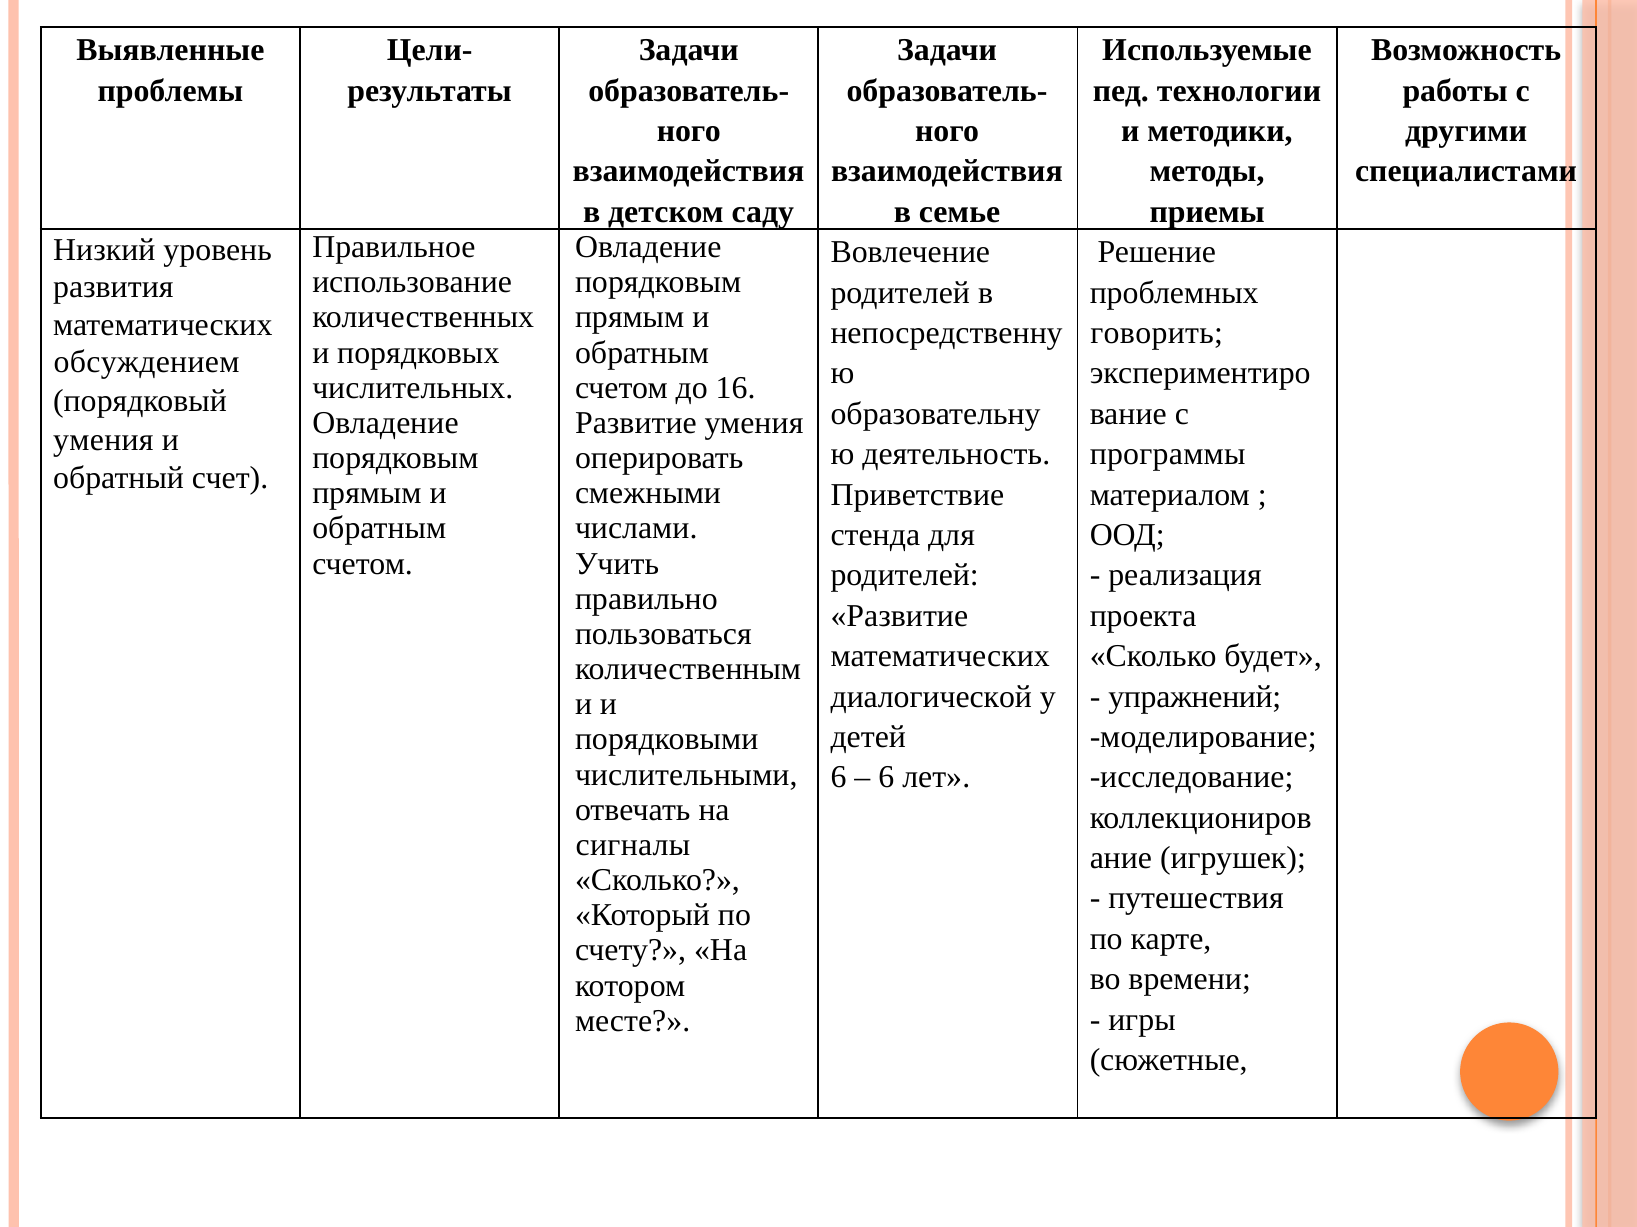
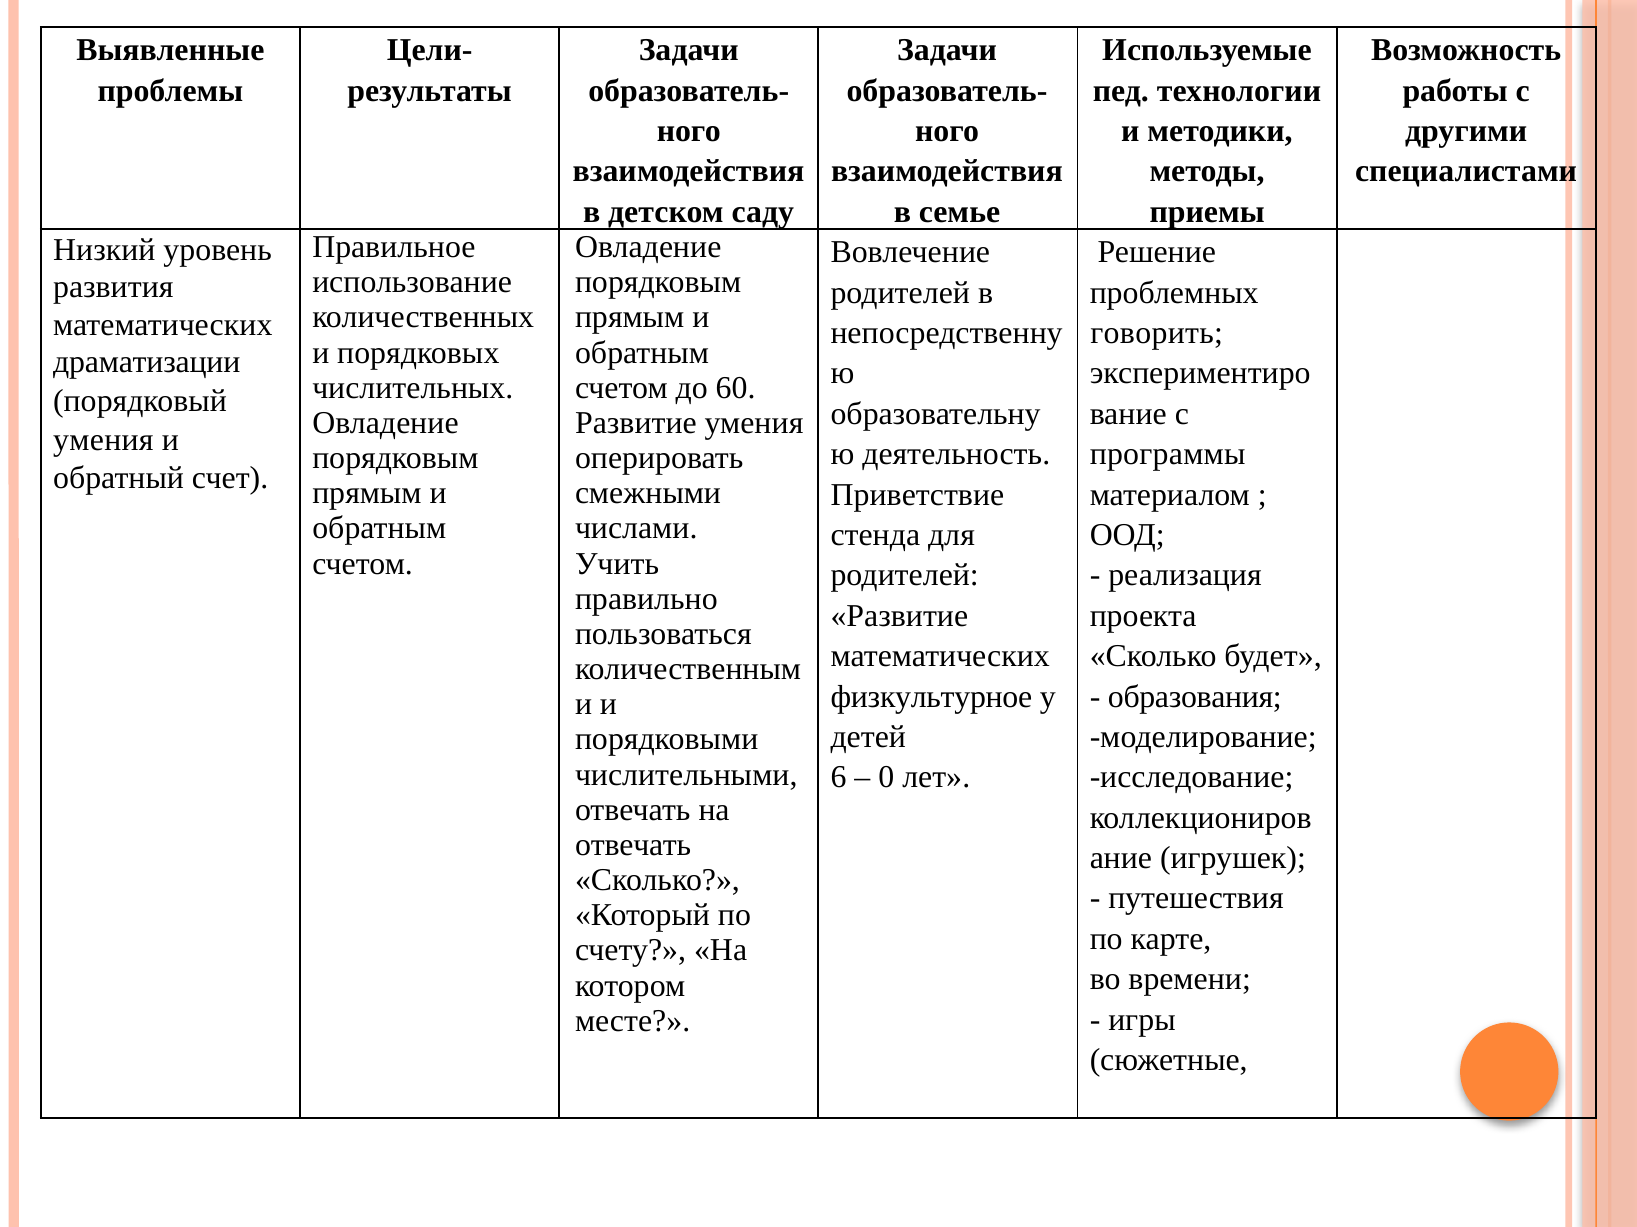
обсуждением: обсуждением -> драматизации (147, 363)
16: 16 -> 60 (736, 388)
диалогической: диалогической -> физкультурное (931, 697)
упражнений: упражнений -> образования (1195, 697)
6: 6 -> 0 (886, 778)
сигналы: сигналы -> отвечать (633, 845)
